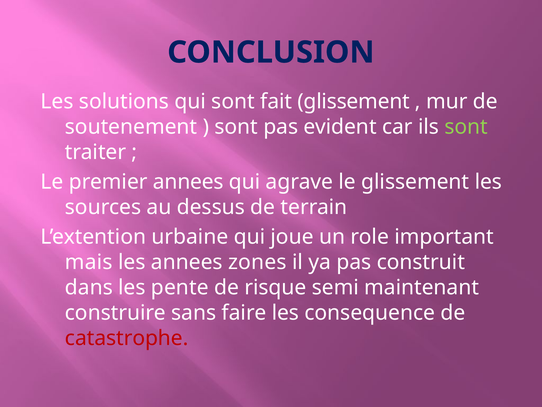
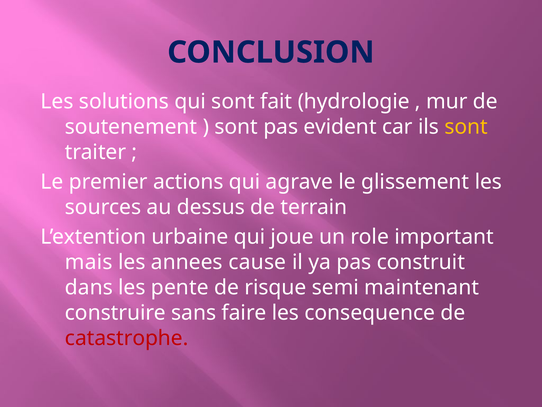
fait glissement: glissement -> hydrologie (354, 101)
sont colour: light green -> yellow (466, 127)
premier annees: annees -> actions (188, 182)
zones: zones -> cause (257, 262)
